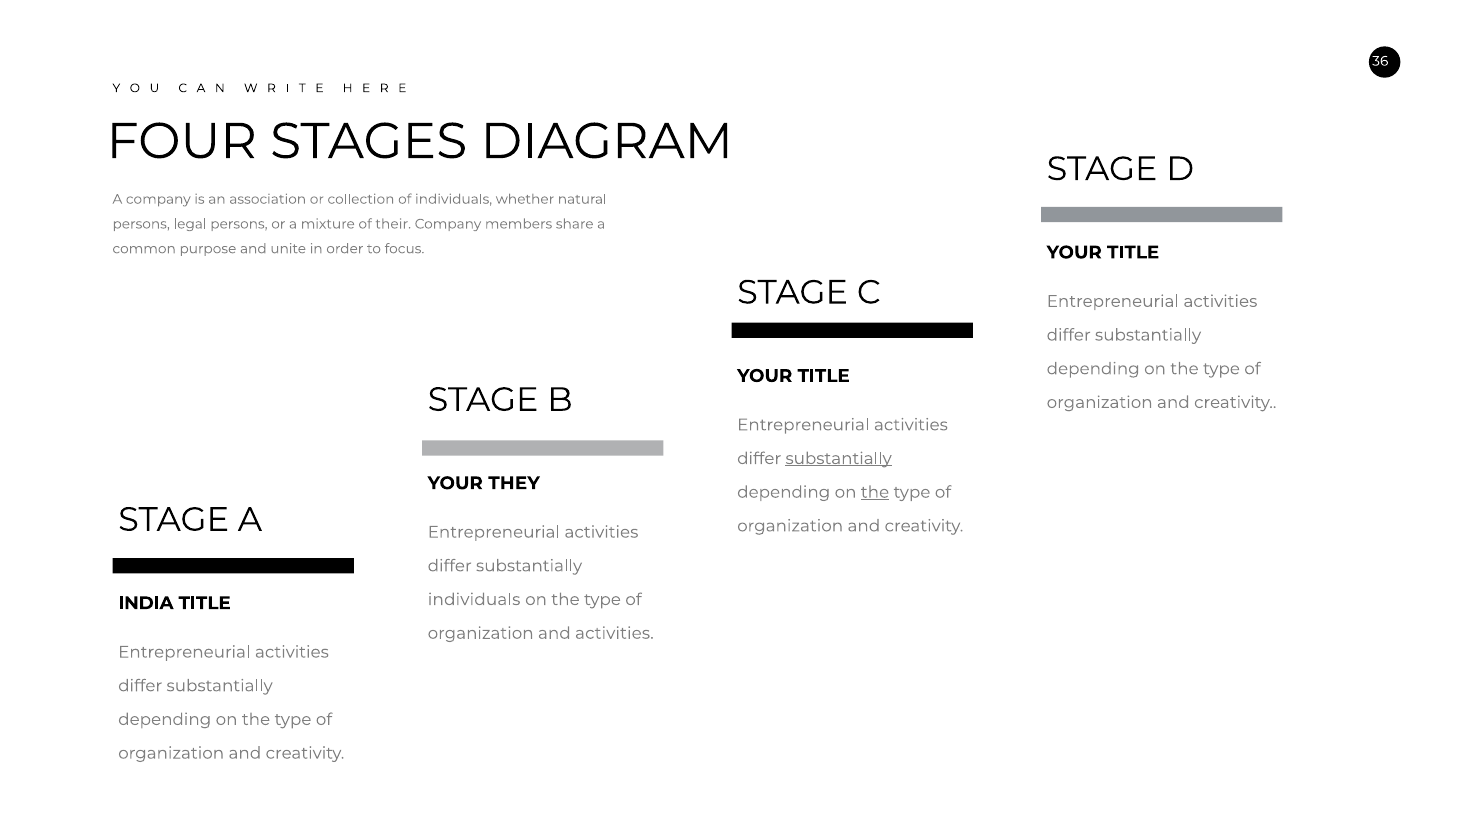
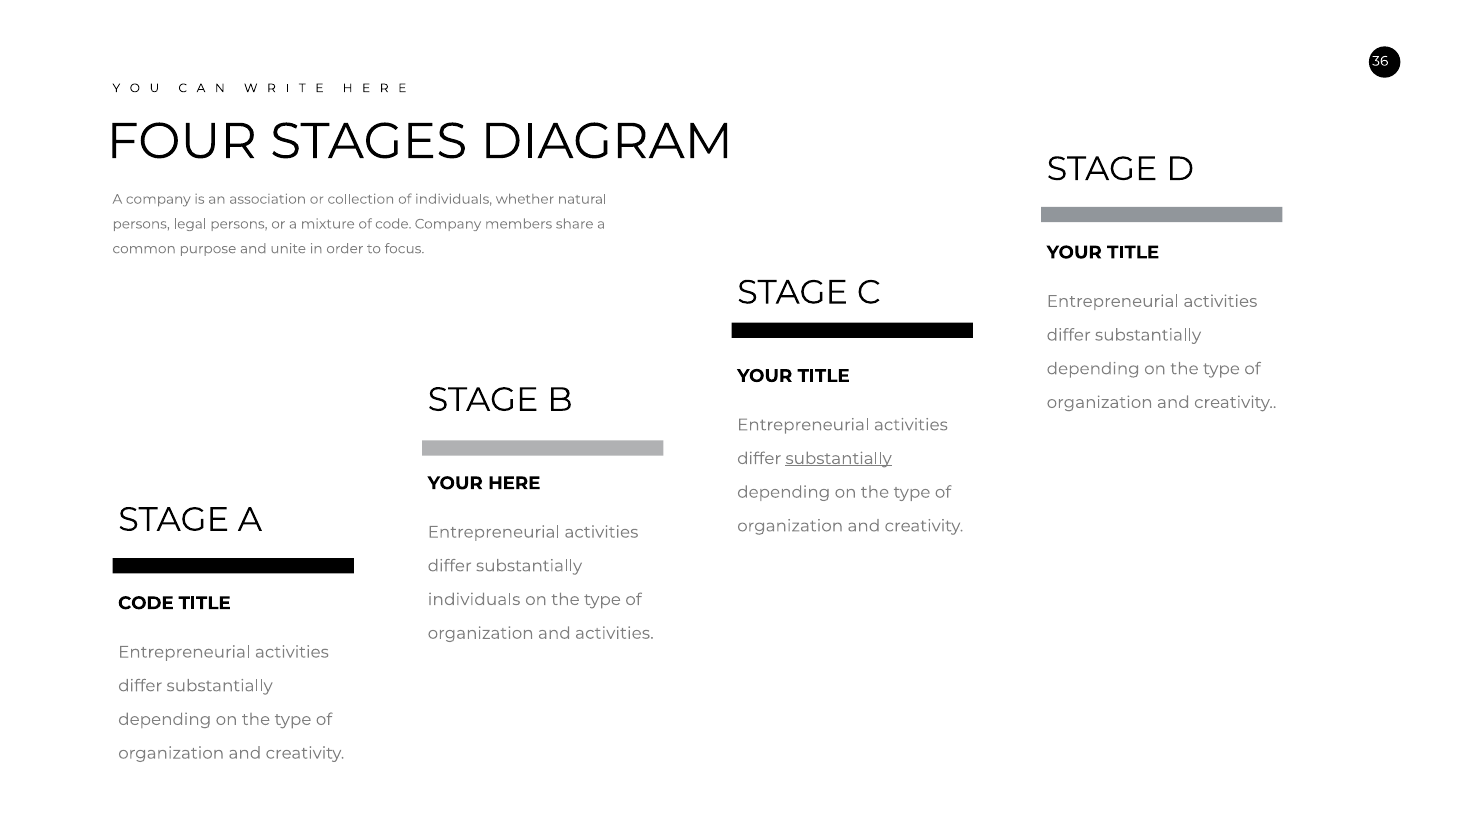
of their: their -> code (393, 224)
THEY: THEY -> HERE (514, 483)
the underline: present -> none (875, 492)
INDIA: INDIA -> CODE (146, 603)
